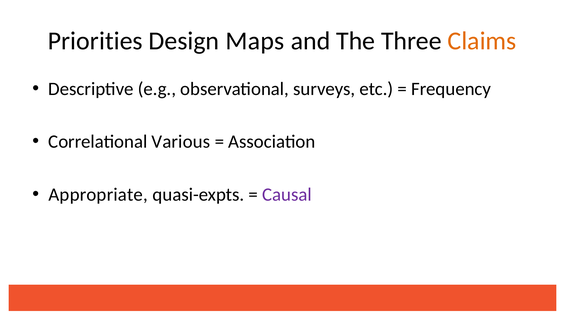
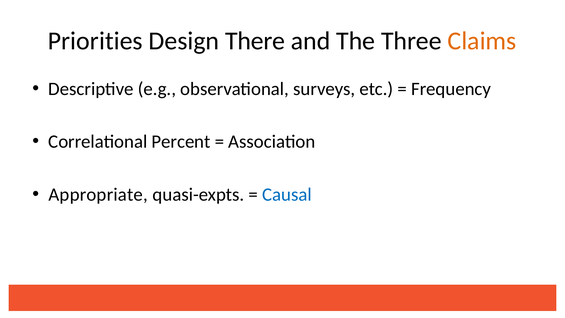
Maps: Maps -> There (255, 41)
Various: Various -> Percent (181, 142)
Causal colour: purple -> blue (287, 194)
